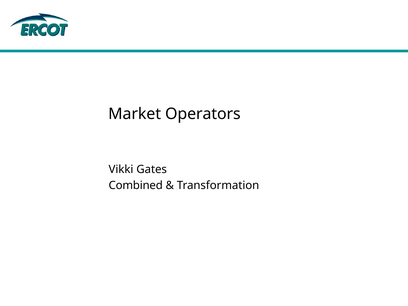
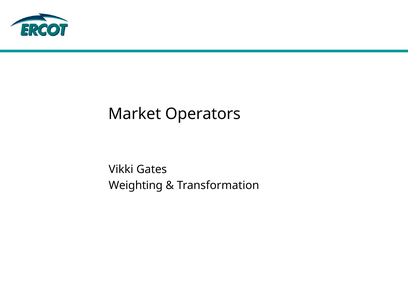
Combined: Combined -> Weighting (136, 185)
